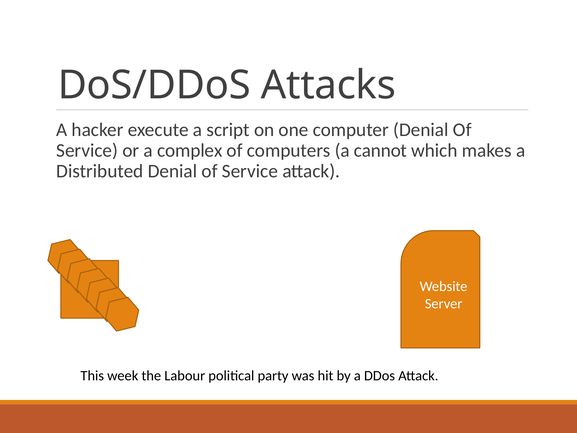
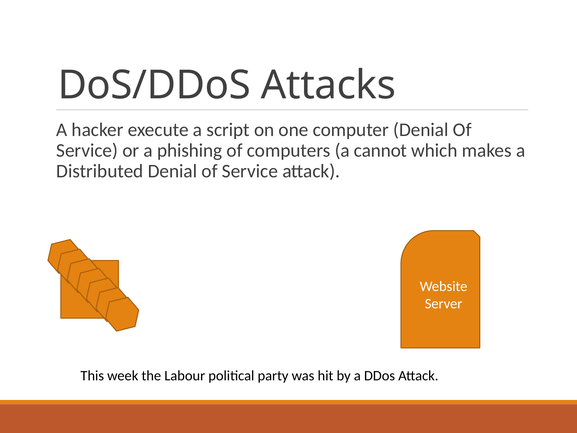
complex: complex -> phishing (190, 150)
